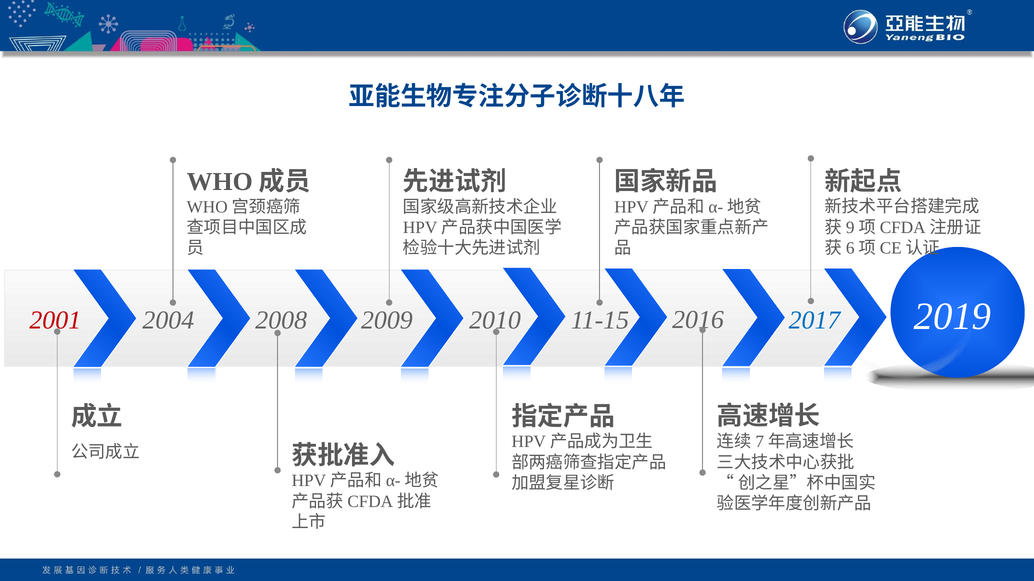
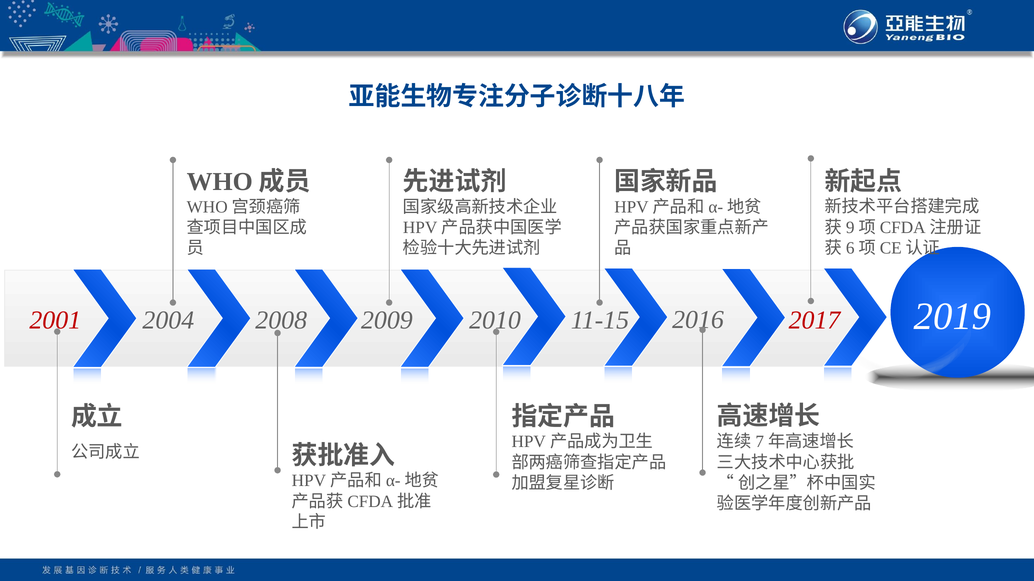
2017 colour: blue -> red (815, 321)
